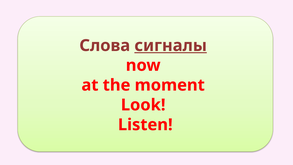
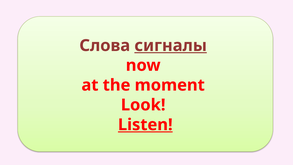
Listen underline: none -> present (145, 125)
